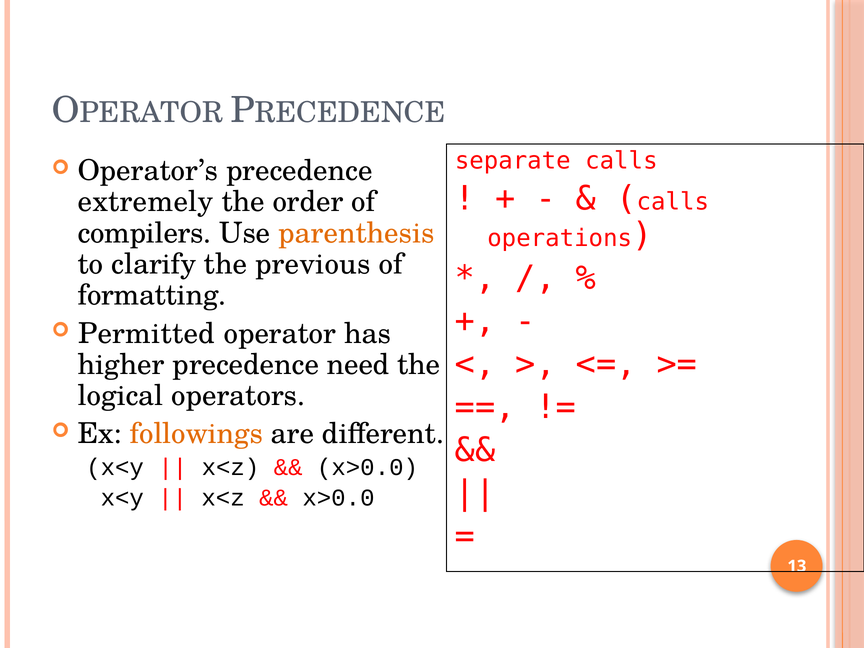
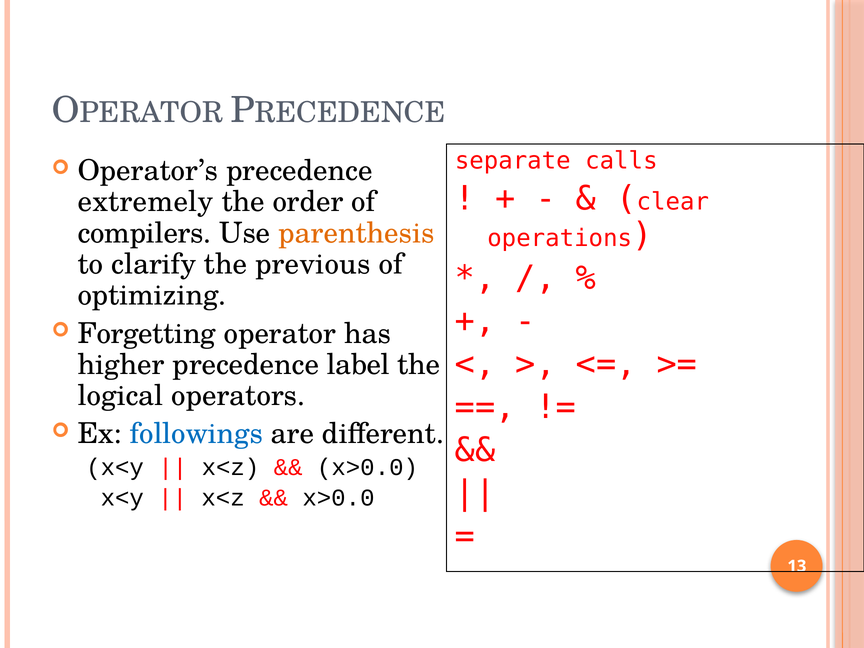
calls: calls -> clear (673, 202)
formatting: formatting -> optimizing (152, 295)
Permitted: Permitted -> Forgetting (147, 334)
need: need -> label (358, 365)
followings colour: orange -> blue (196, 434)
